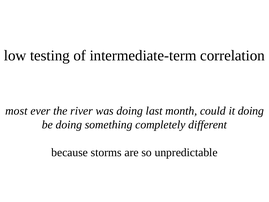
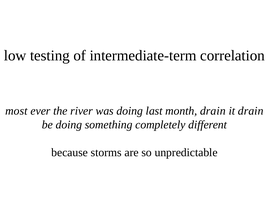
month could: could -> drain (213, 111)
it doing: doing -> drain (251, 111)
